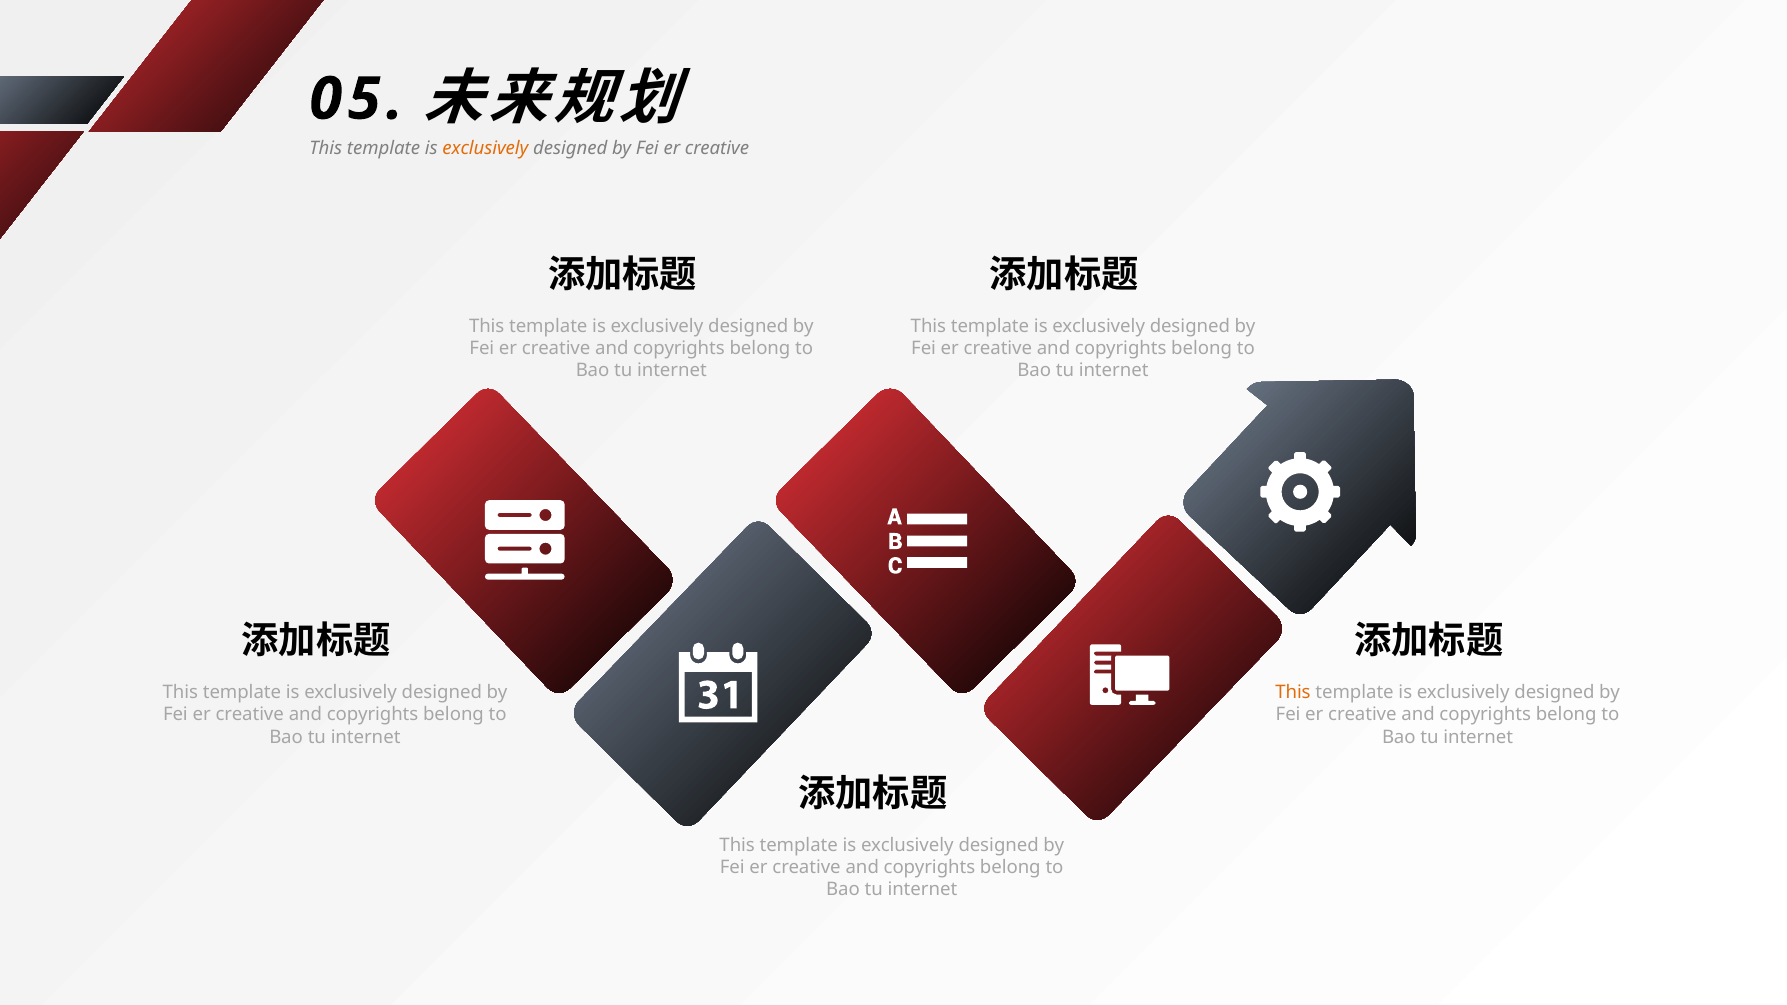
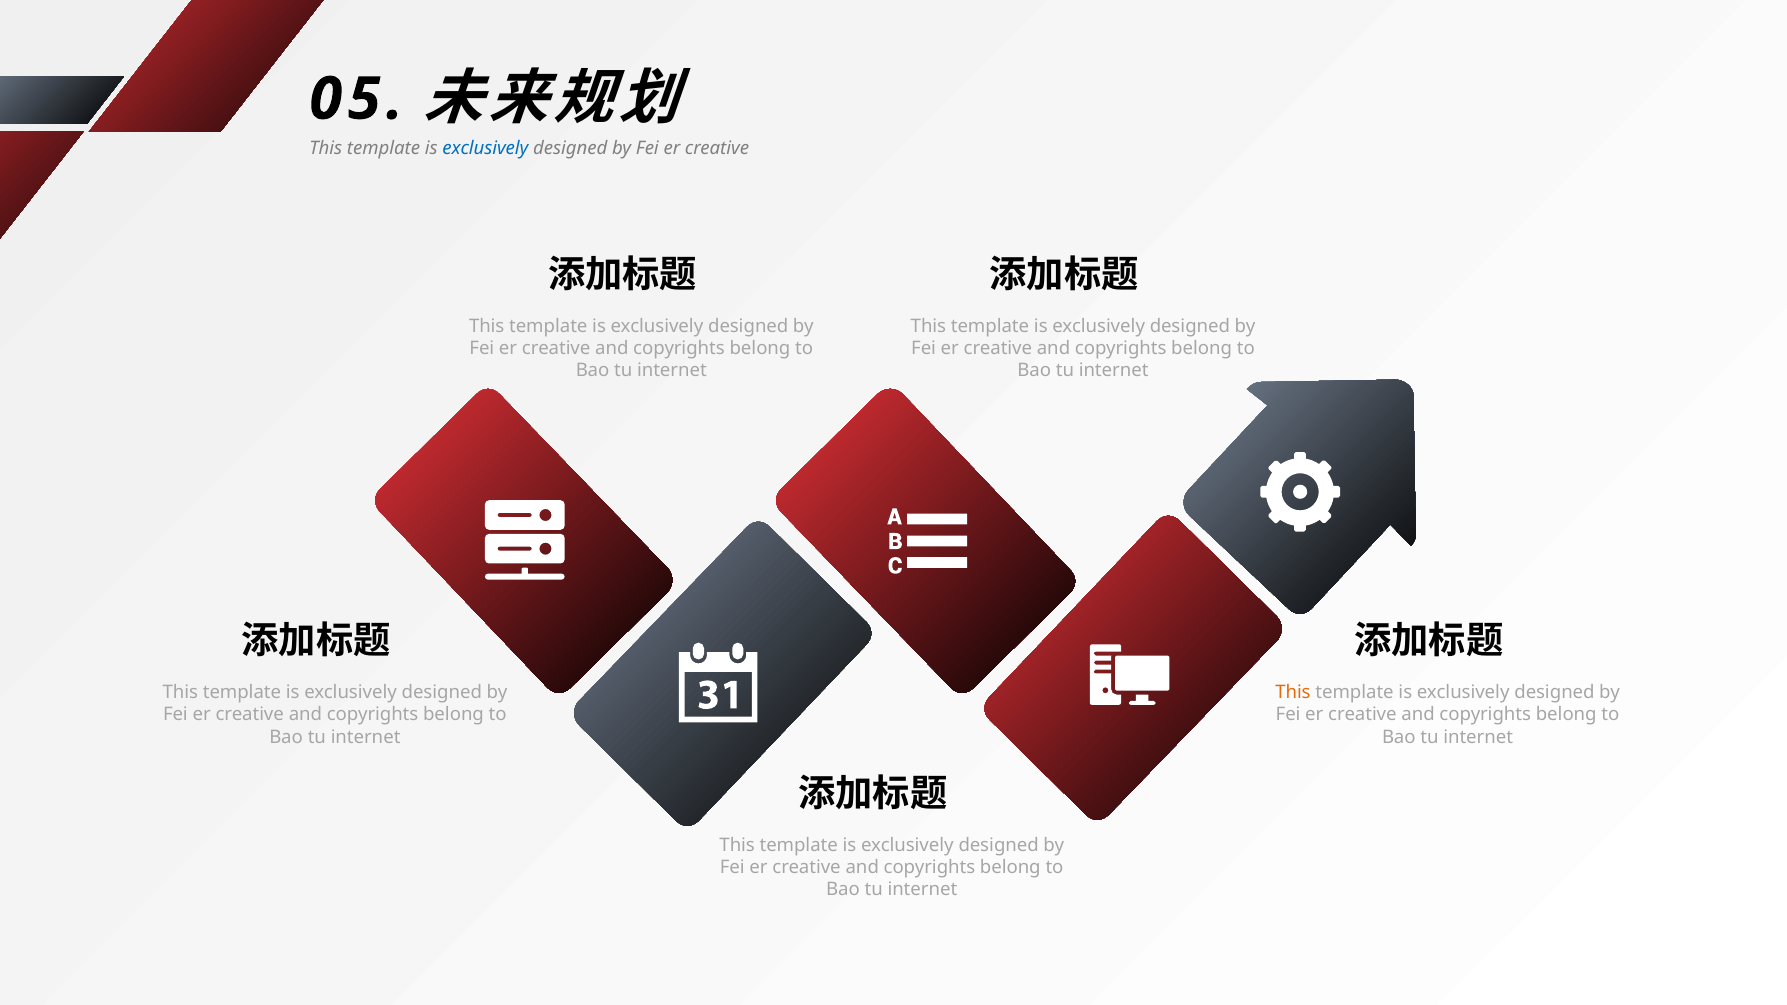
exclusively colour: orange -> blue (485, 148)
